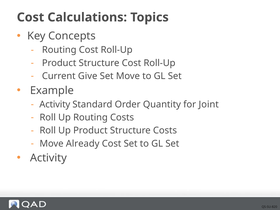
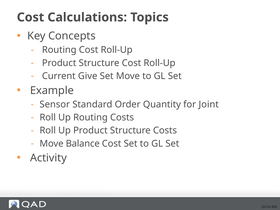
Activity: Activity -> Sensor (55, 104)
Already: Already -> Balance (83, 144)
